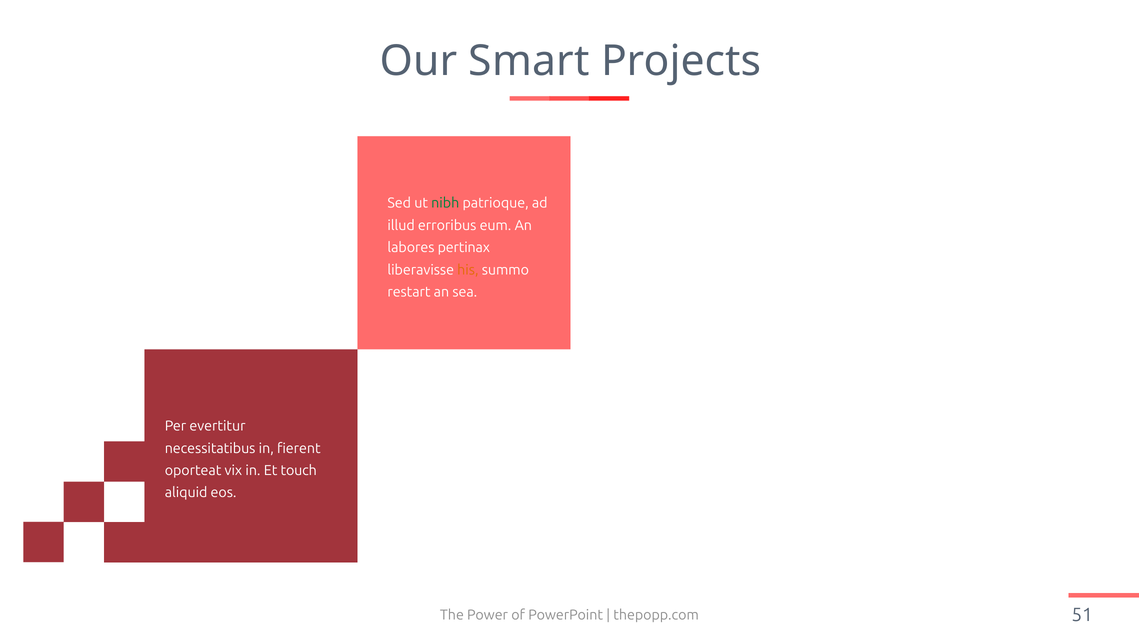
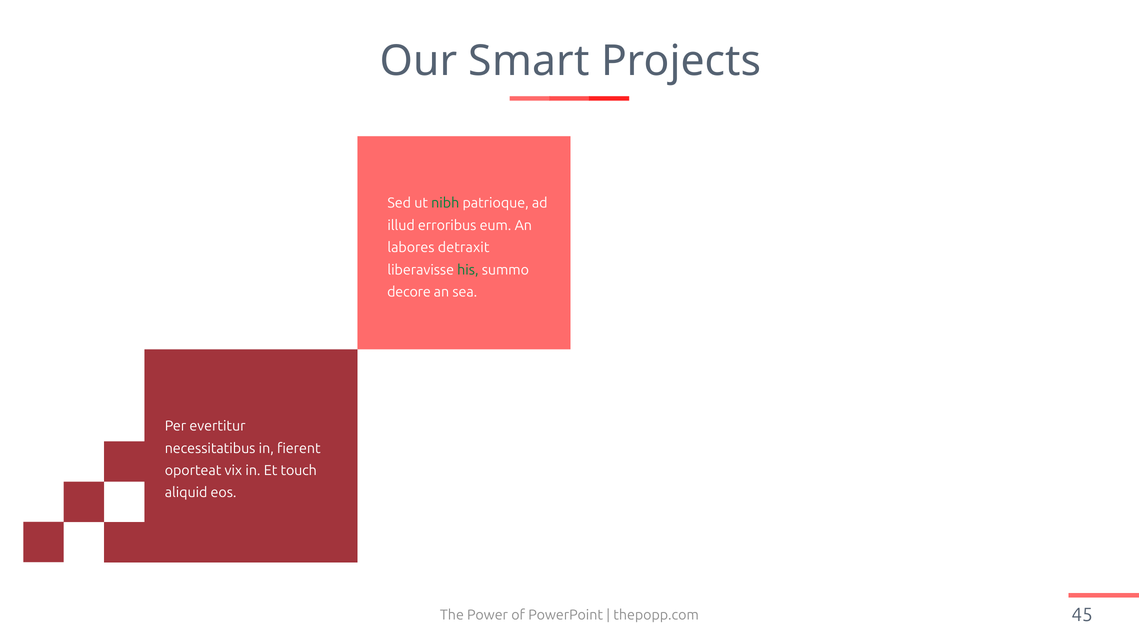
pertinax: pertinax -> detraxit (464, 247)
his colour: orange -> green (468, 270)
restart: restart -> decore (409, 292)
51: 51 -> 45 (1082, 614)
